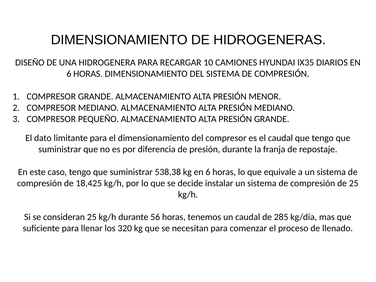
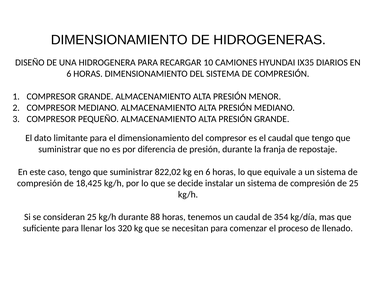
538,38: 538,38 -> 822,02 (168, 172)
56: 56 -> 88 (155, 217)
285: 285 -> 354 (281, 217)
